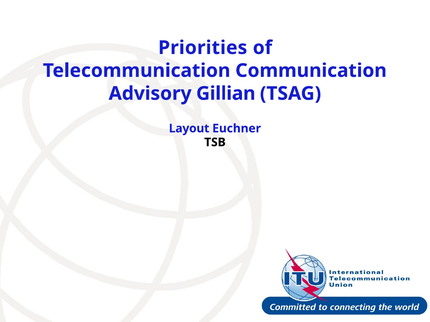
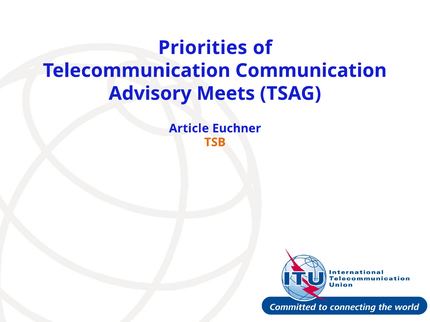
Gillian: Gillian -> Meets (226, 94)
Layout: Layout -> Article (189, 129)
TSB colour: black -> orange (215, 142)
